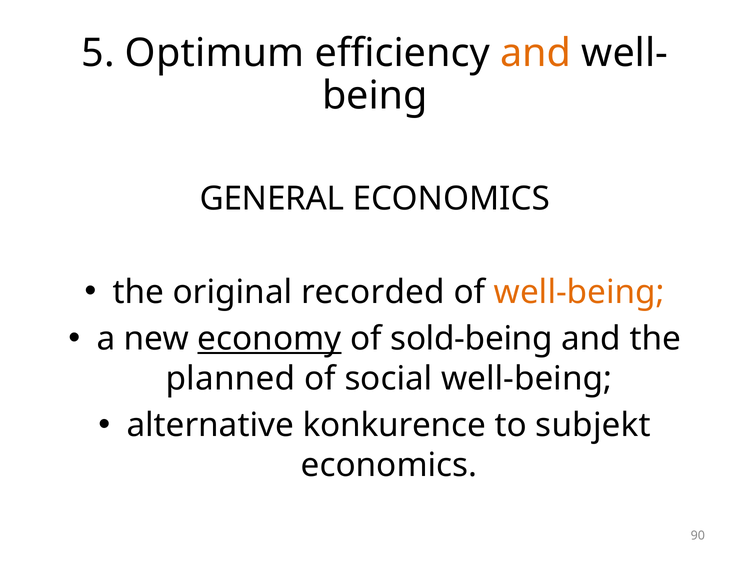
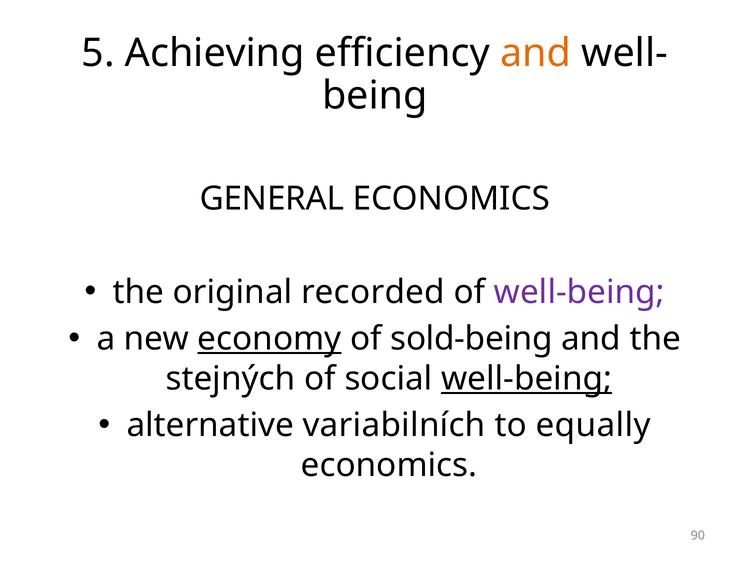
Optimum: Optimum -> Achieving (215, 53)
well-being colour: orange -> purple (579, 292)
planned: planned -> stejných (230, 379)
well-being underline: none -> present (527, 379)
konkurence: konkurence -> variabilních (394, 426)
subjekt: subjekt -> equally (593, 426)
